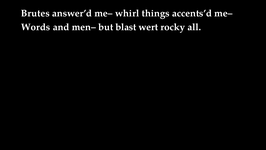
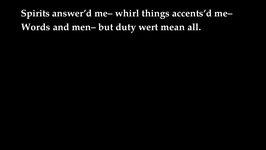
Brutes: Brutes -> Spirits (35, 13)
blast: blast -> duty (126, 27)
rocky: rocky -> mean (173, 27)
